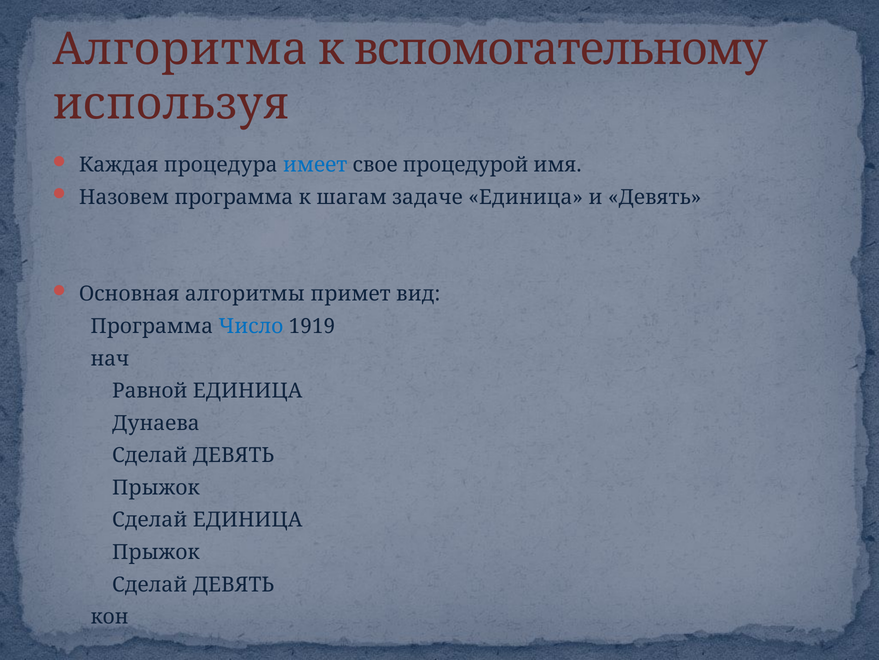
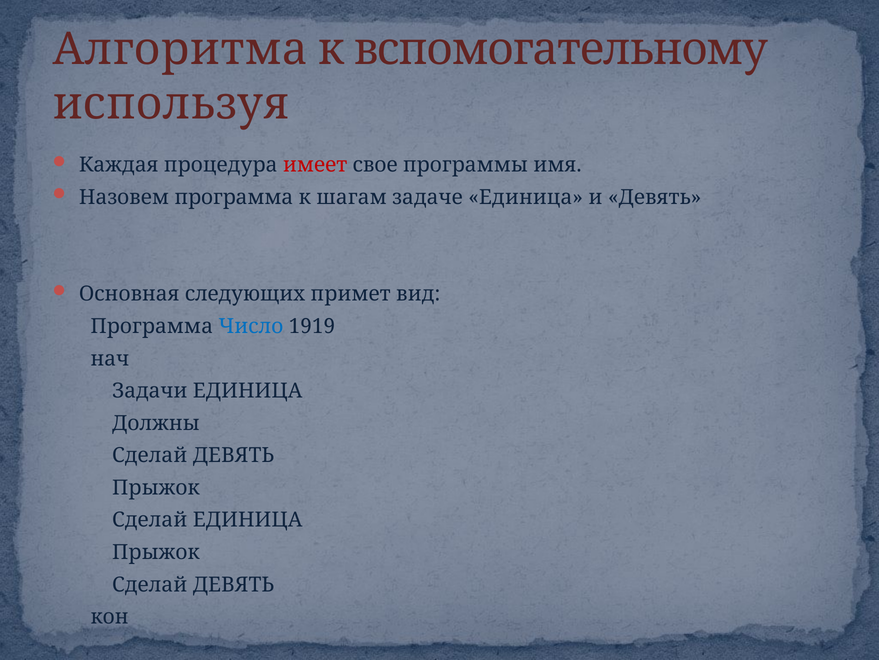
имеет colour: blue -> red (315, 165)
процедурой: процедурой -> программы (465, 165)
алгоритмы: алгоритмы -> следующих (245, 294)
Равной: Равной -> Задачи (150, 390)
Дунаева: Дунаева -> Должны (156, 423)
